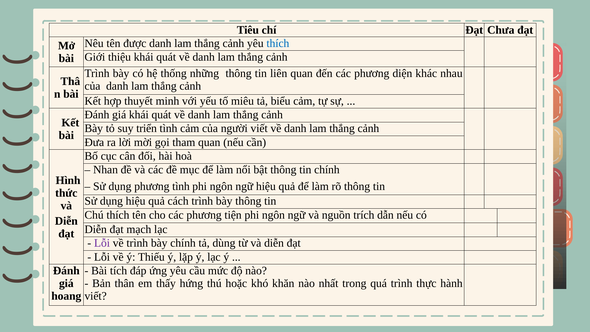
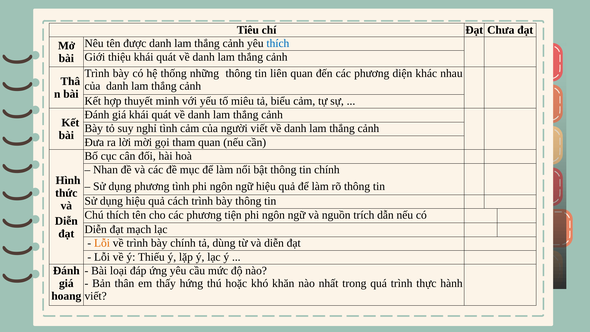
triển: triển -> nghỉ (147, 128)
Lỗi colour: purple -> orange (102, 243)
tích: tích -> loại (119, 271)
